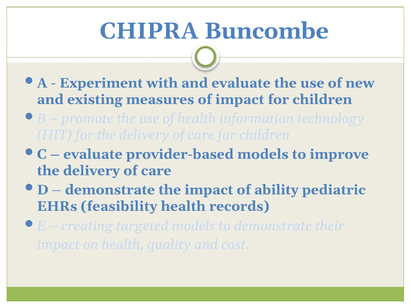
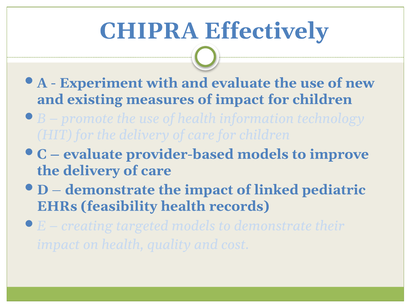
Buncombe: Buncombe -> Effectively (266, 31)
ability: ability -> linked (276, 190)
